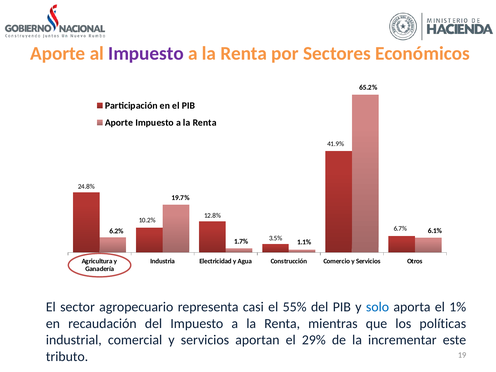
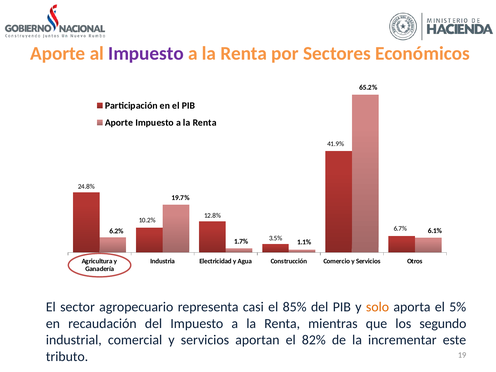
55%: 55% -> 85% (295, 307)
solo colour: blue -> orange (378, 307)
1%: 1% -> 5% (458, 307)
políticas: políticas -> segundo (443, 324)
29%: 29% -> 82% (314, 340)
